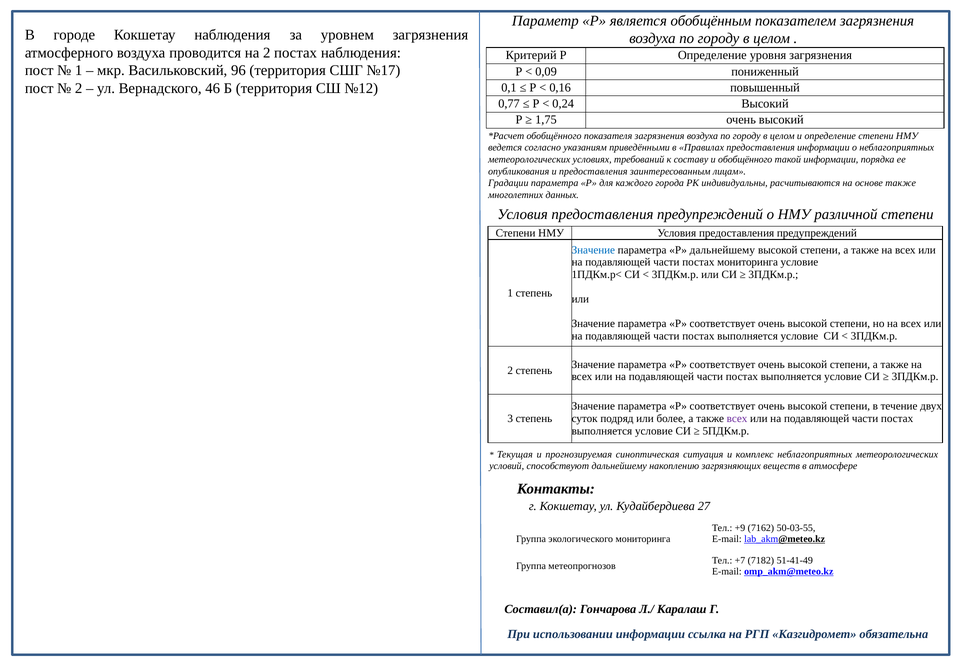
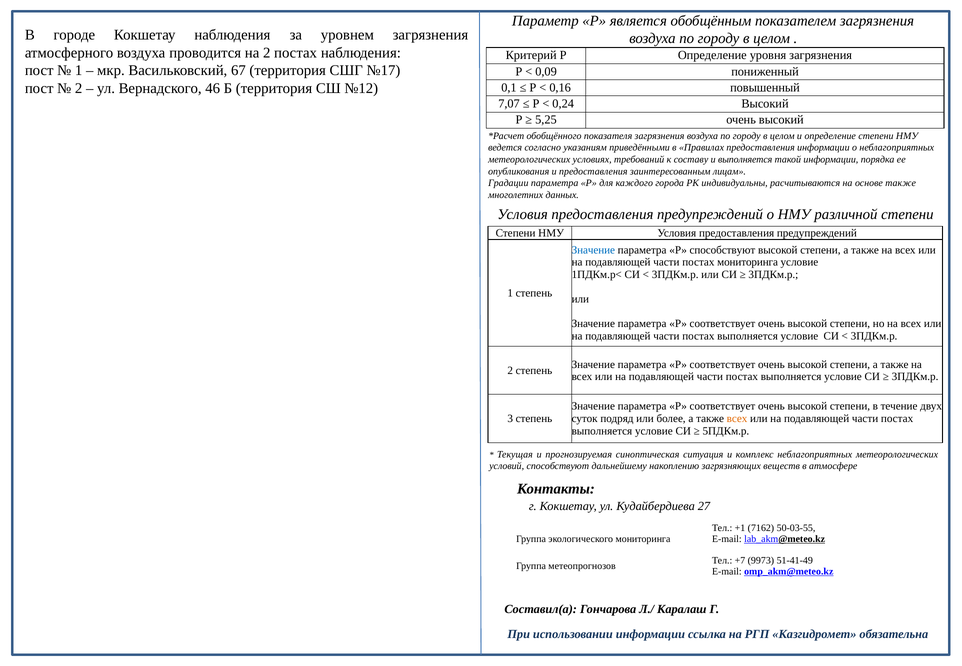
96: 96 -> 67 (238, 71)
0,77: 0,77 -> 7,07 (509, 104)
1,75: 1,75 -> 5,25 (546, 120)
и обобщённого: обобщённого -> выполняется (745, 160)
Р дальнейшему: дальнейшему -> способствуют (722, 250)
всех colour: purple -> orange (737, 419)
+9: +9 -> +1 (740, 528)
7182: 7182 -> 9973 (761, 560)
